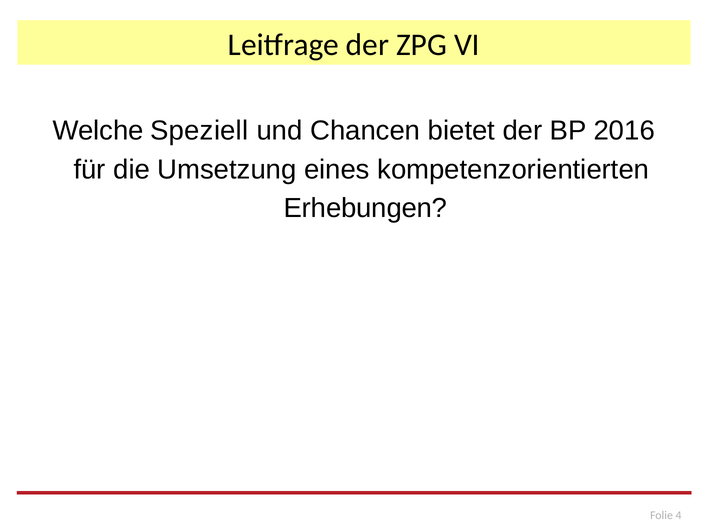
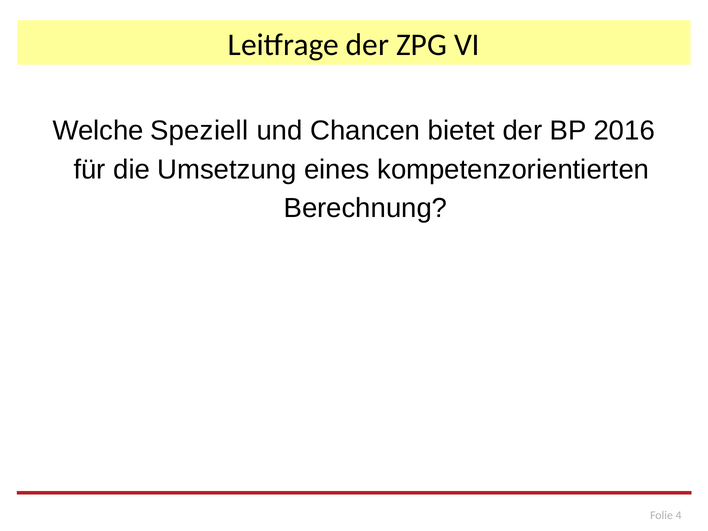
Erhebungen: Erhebungen -> Berechnung (365, 208)
